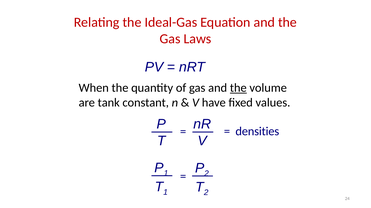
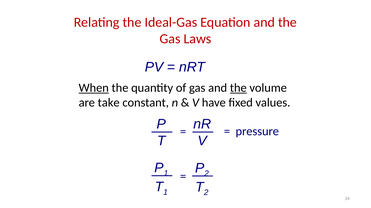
When underline: none -> present (94, 88)
tank: tank -> take (109, 103)
densities: densities -> pressure (257, 132)
